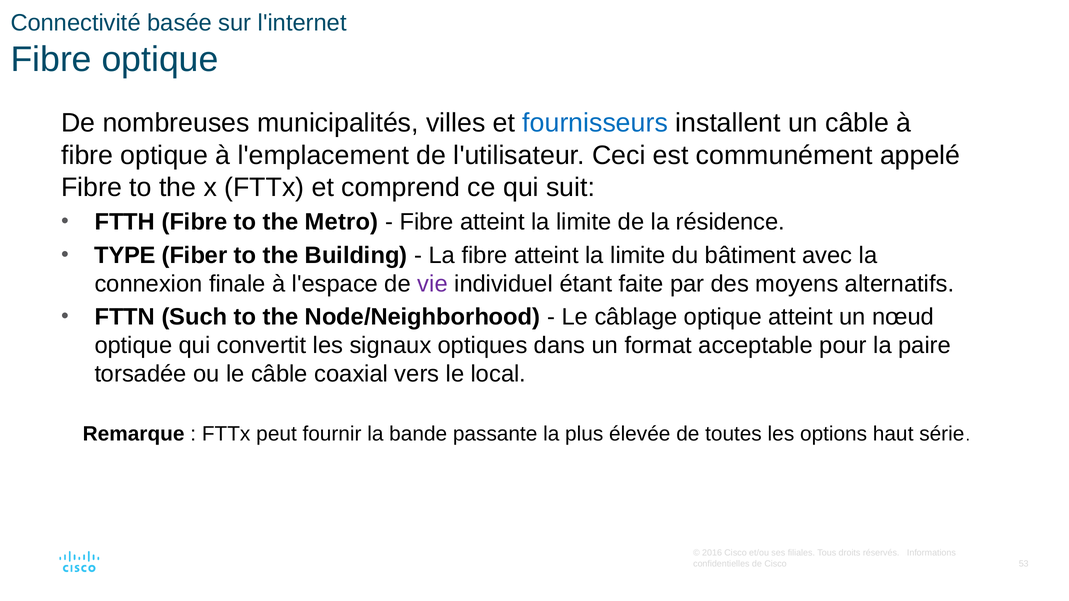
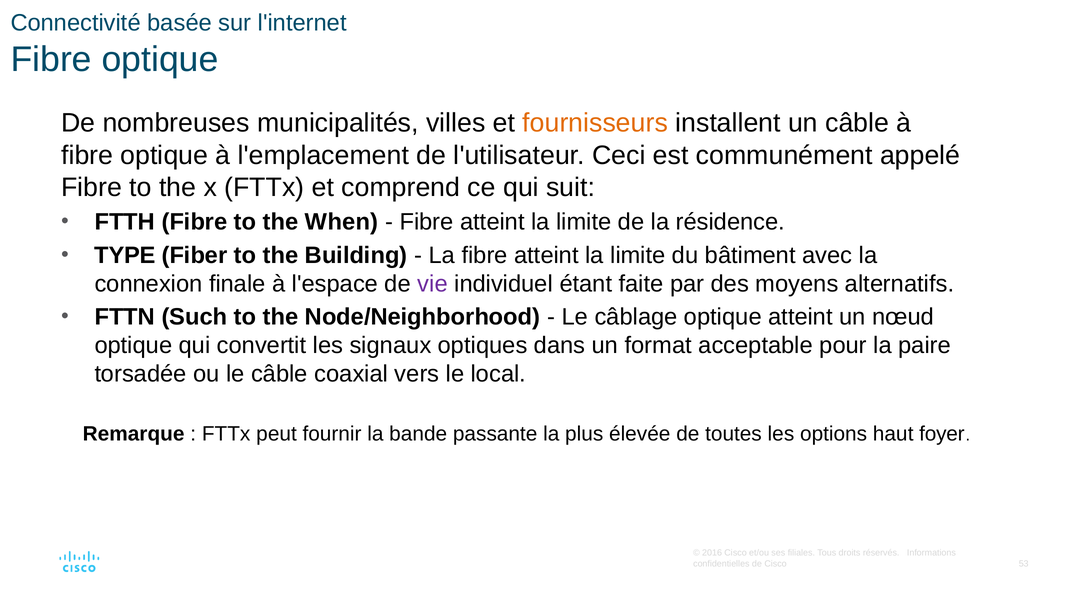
fournisseurs colour: blue -> orange (595, 123)
Metro: Metro -> When (342, 222)
série: série -> foyer (942, 434)
